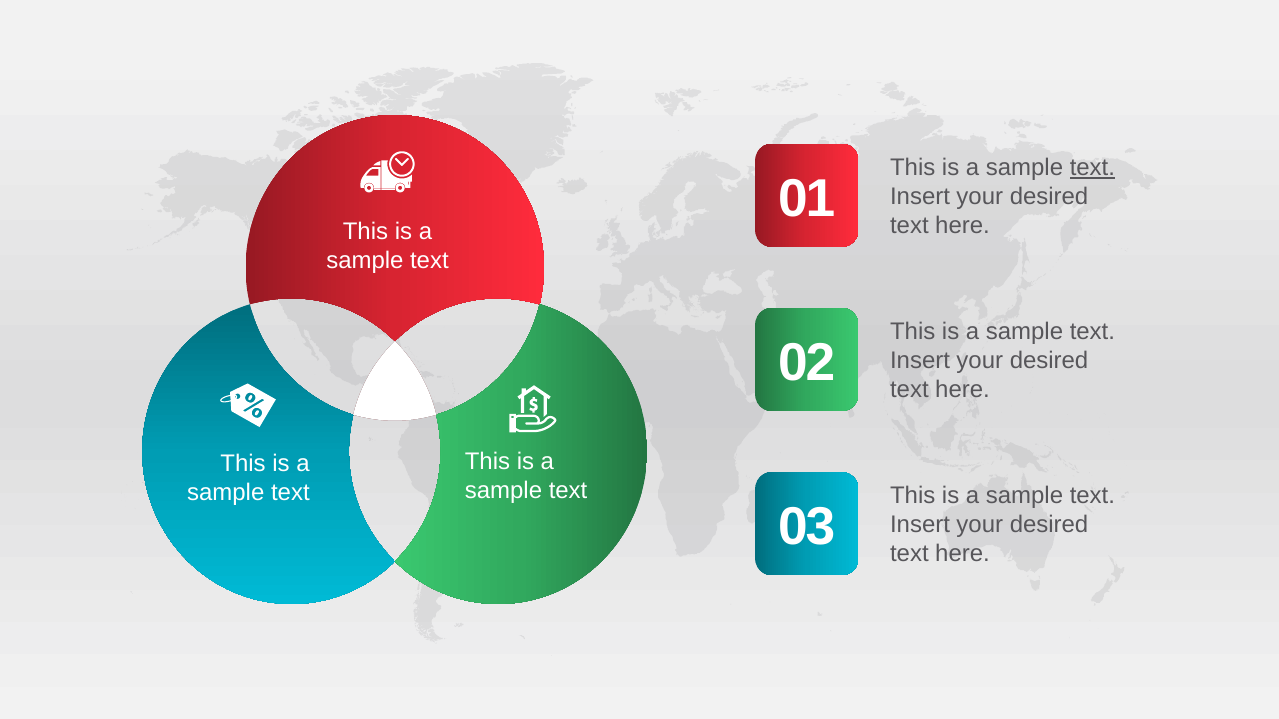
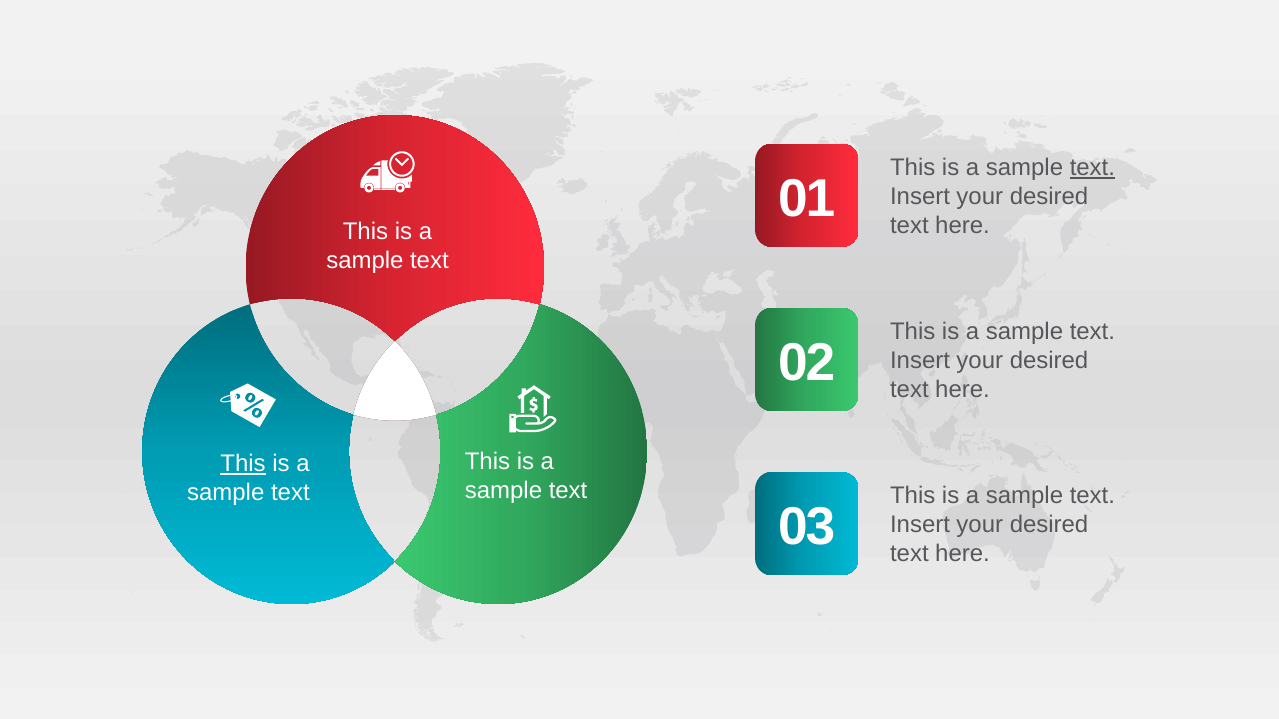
This underline: none -> present (243, 464)
